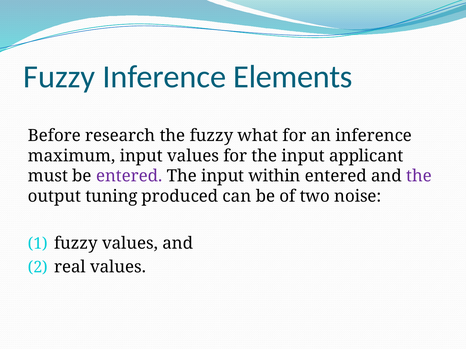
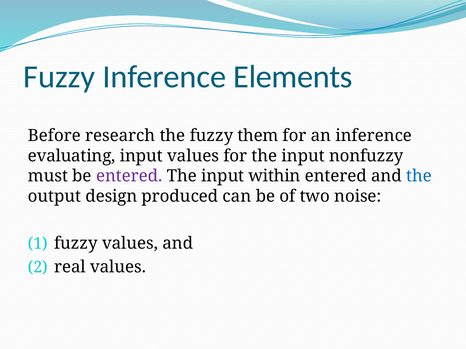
what: what -> them (258, 136)
maximum: maximum -> evaluating (72, 156)
applicant: applicant -> nonfuzzy (366, 156)
the colour: purple -> blue (419, 176)
tuning: tuning -> design (111, 197)
